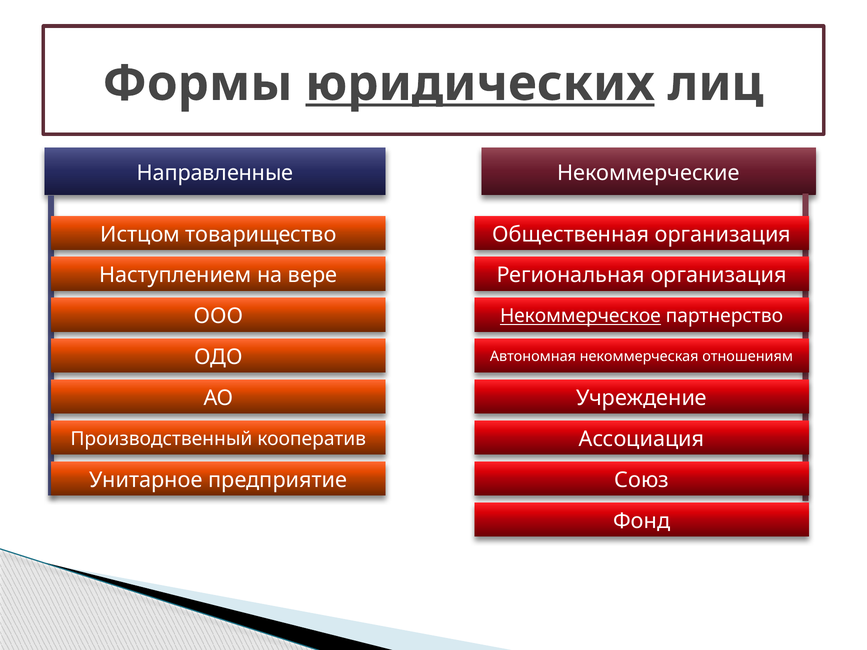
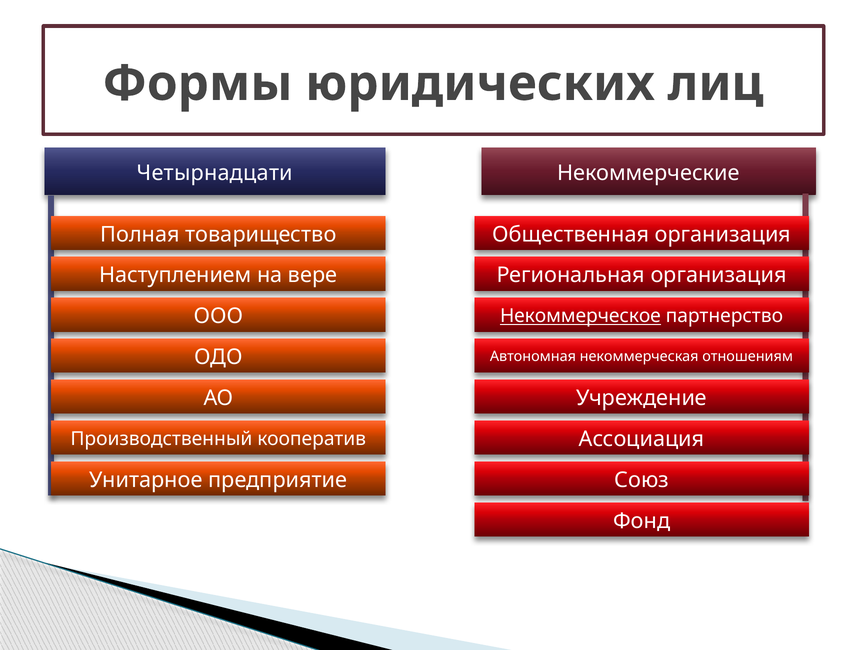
юридических underline: present -> none (480, 84)
Направленные: Направленные -> Четырнадцати (215, 173)
Истцом: Истцом -> Полная (140, 234)
